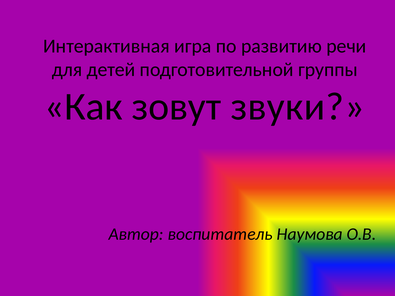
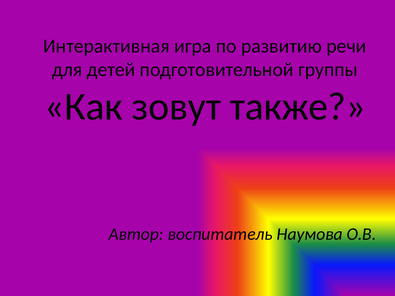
звуки: звуки -> также (298, 107)
